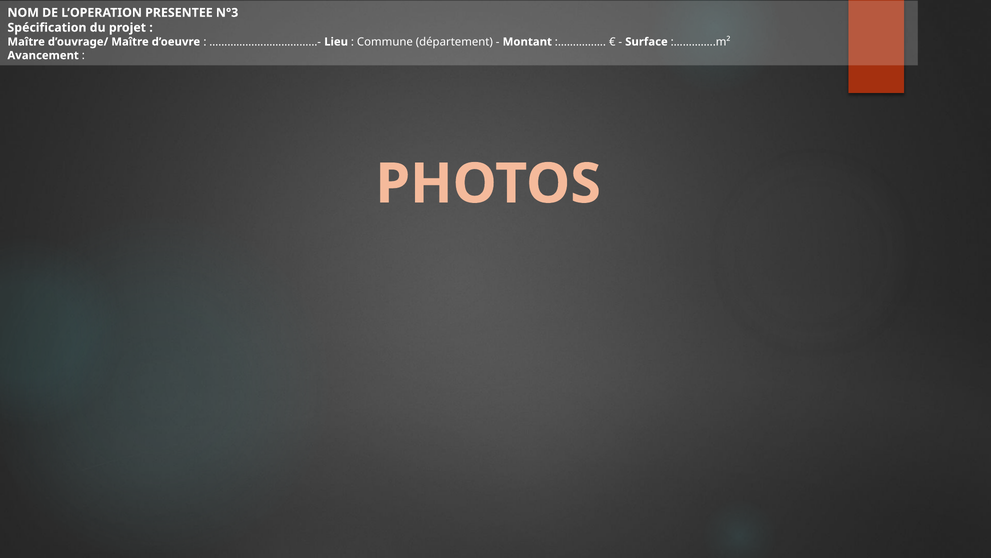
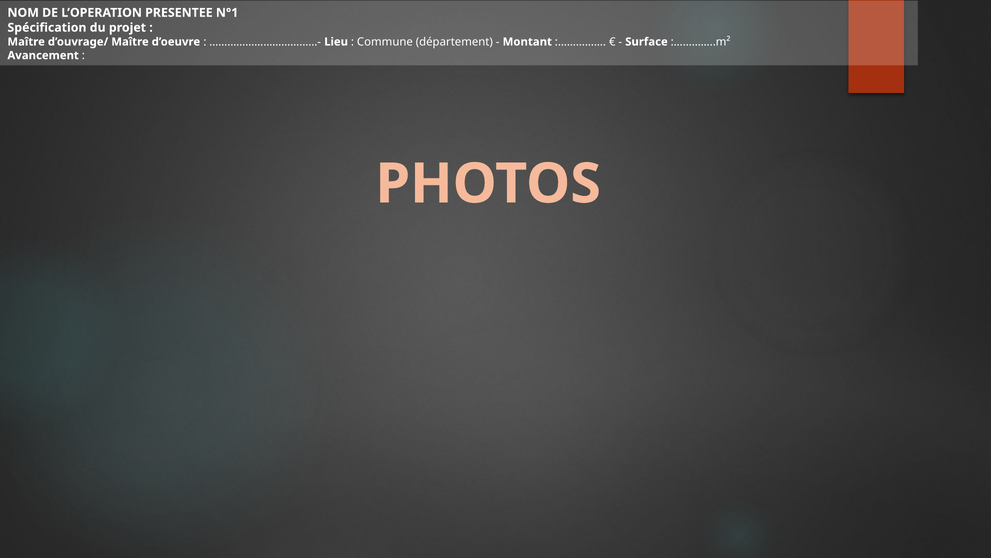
N°3: N°3 -> N°1 (227, 13)
